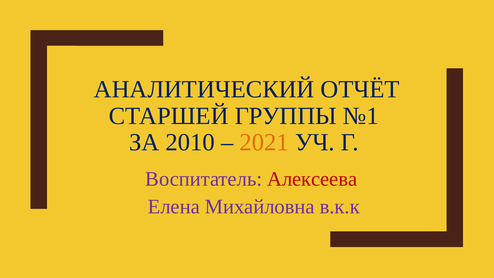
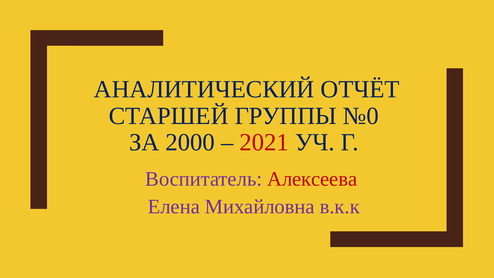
№1: №1 -> №0 (361, 116)
2010: 2010 -> 2000 (190, 142)
2021 colour: orange -> red (264, 142)
